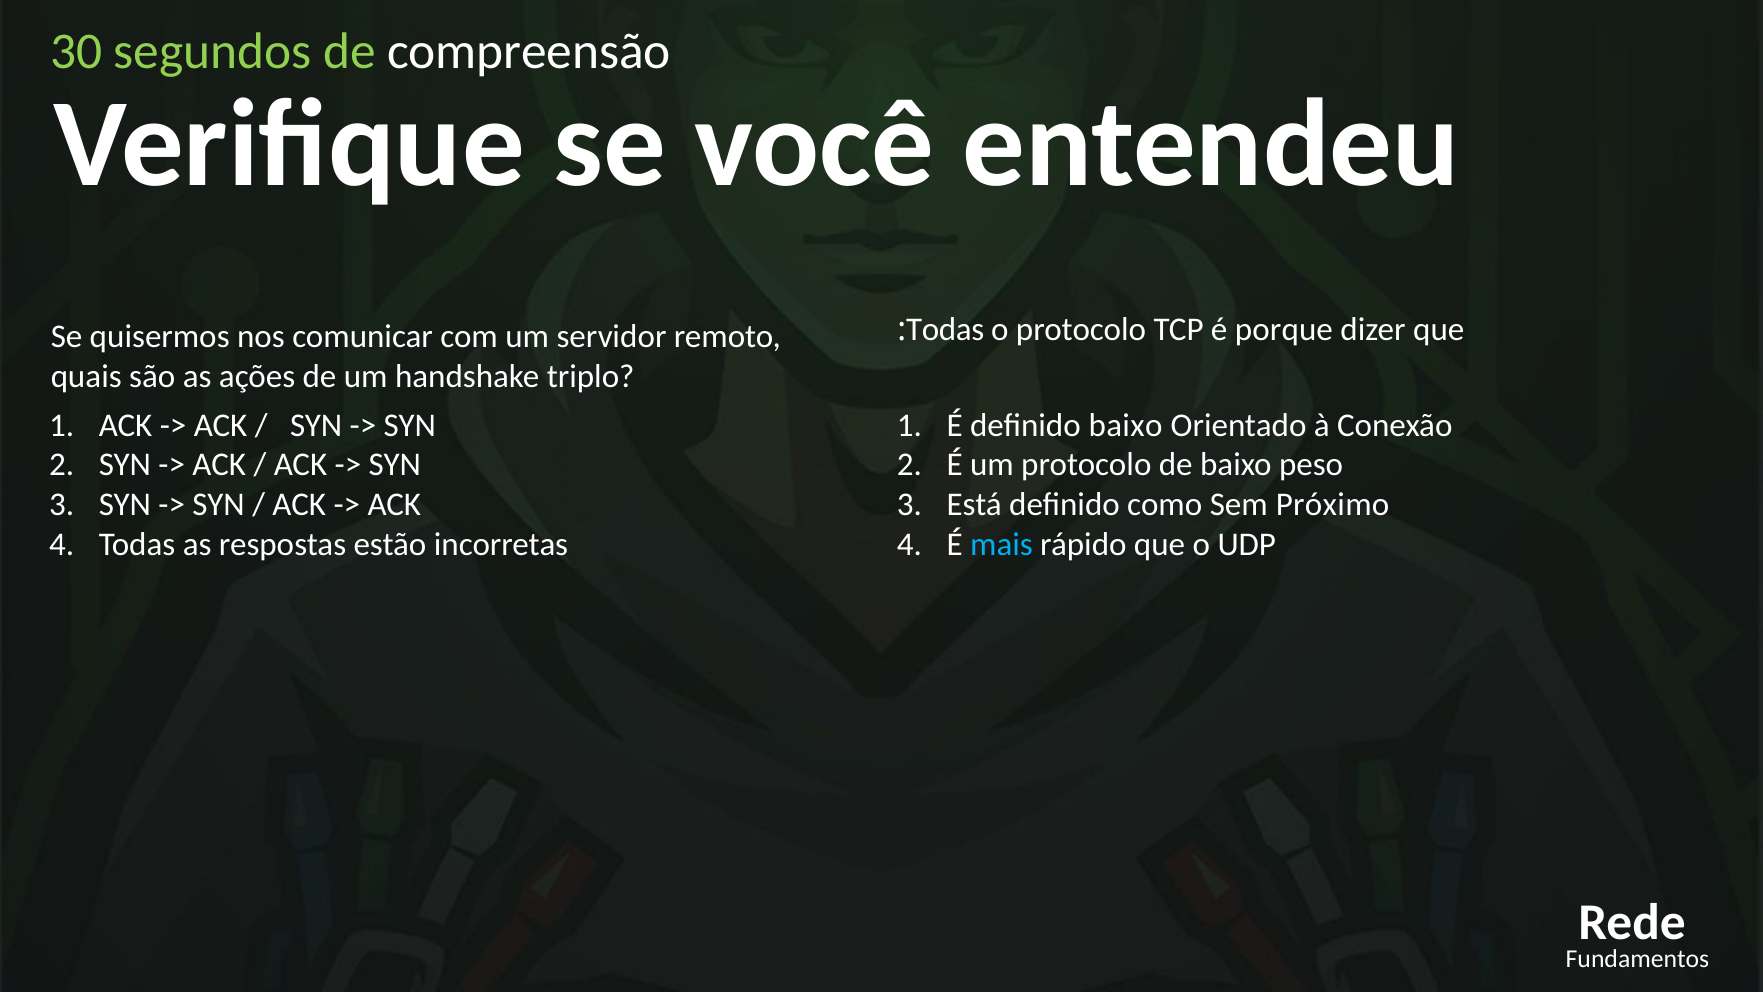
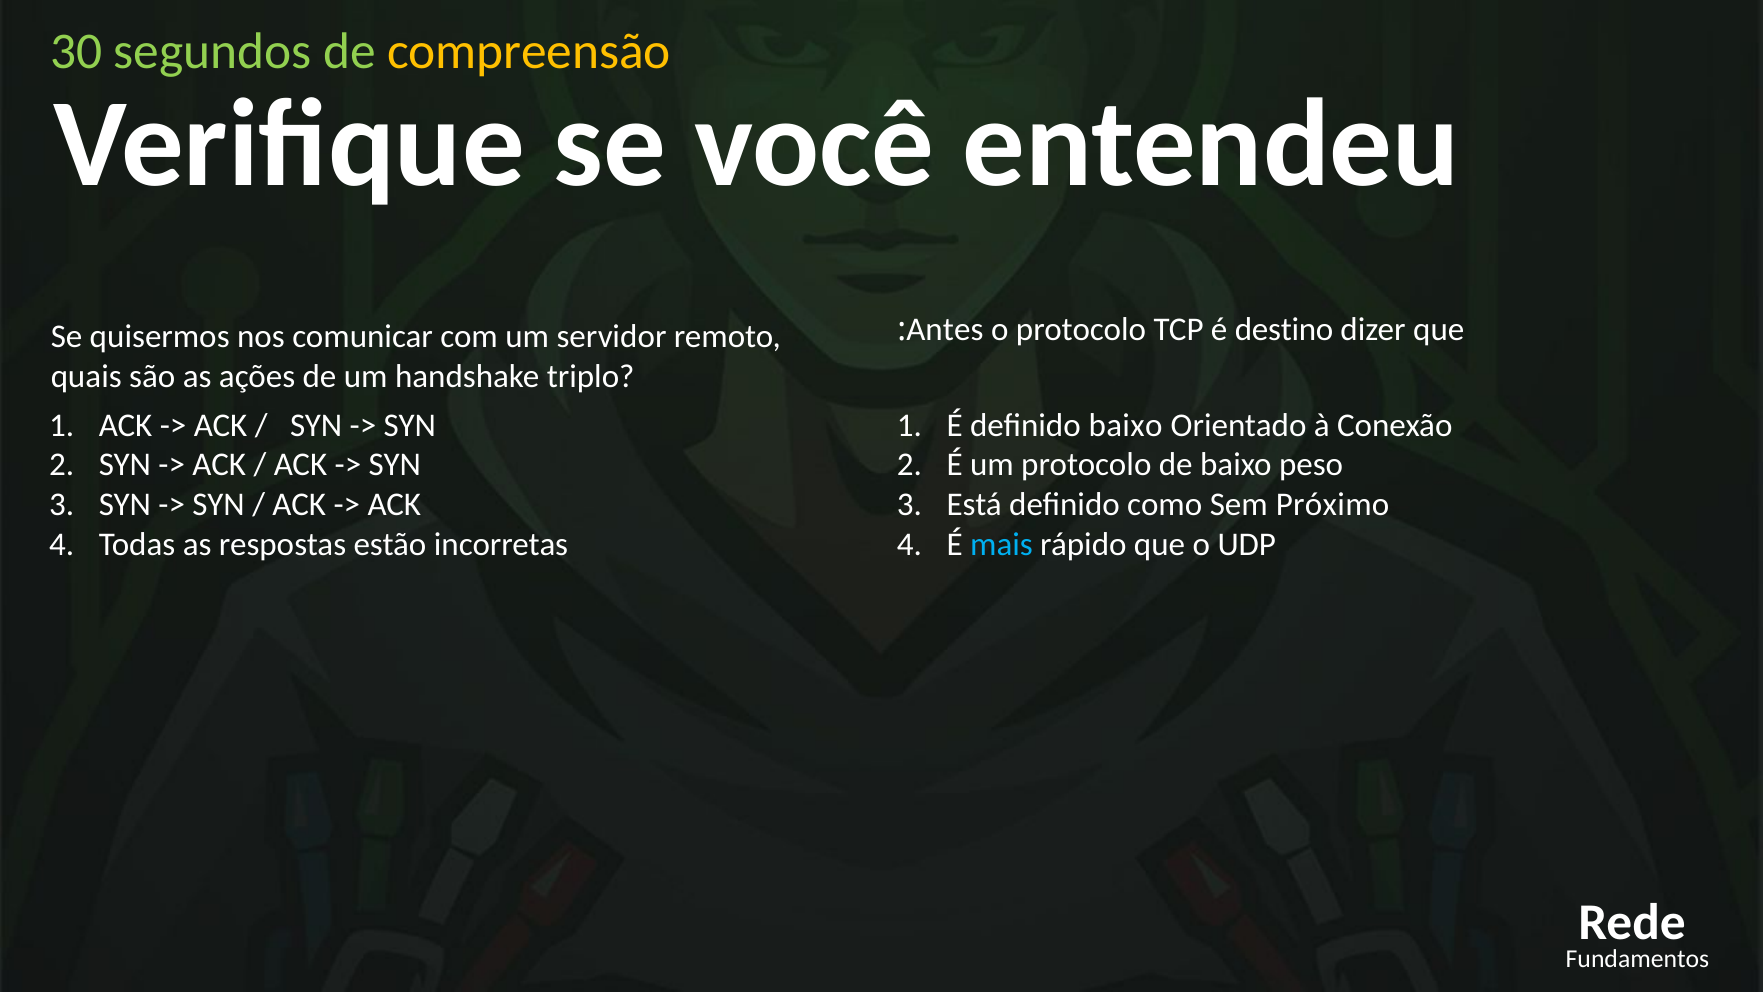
compreensão colour: white -> yellow (529, 52)
Todas: Todas -> Antes (945, 330)
porque: porque -> destino (1284, 330)
